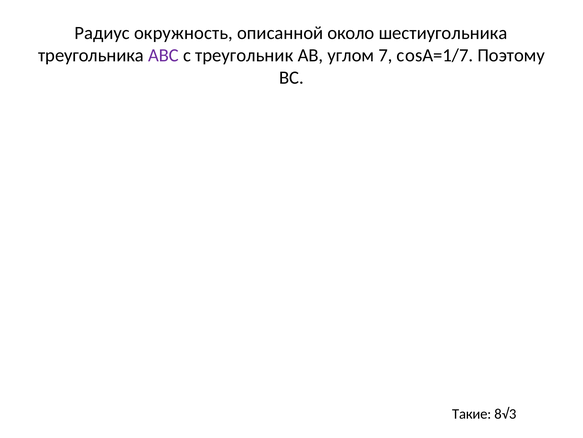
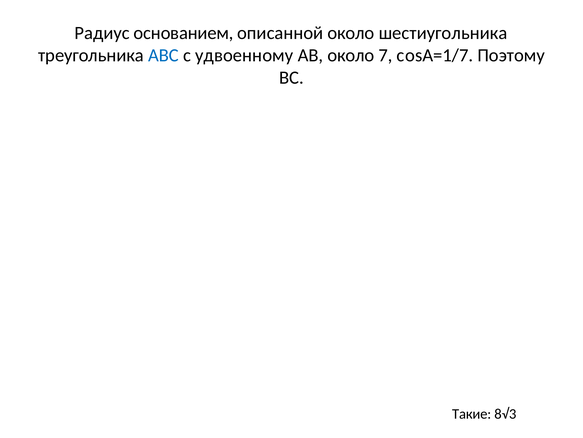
окружность: окружность -> основанием (184, 33)
АВС colour: purple -> blue (163, 55)
треугольник: треугольник -> удвоенному (244, 55)
АВ углом: углом -> около (351, 55)
